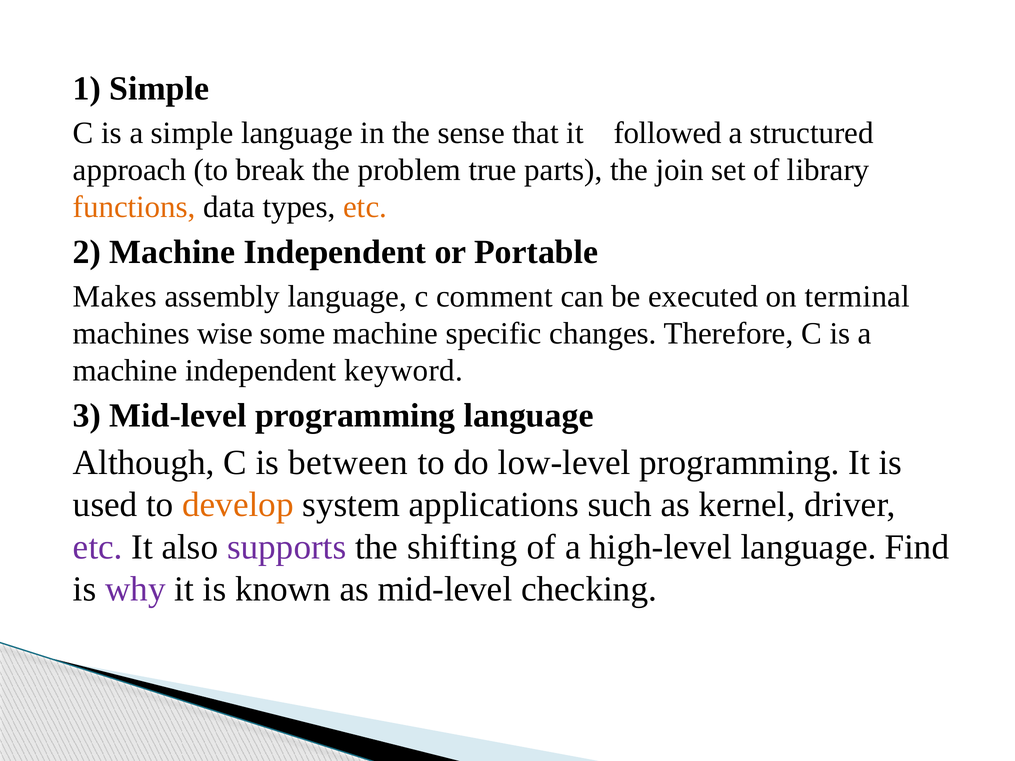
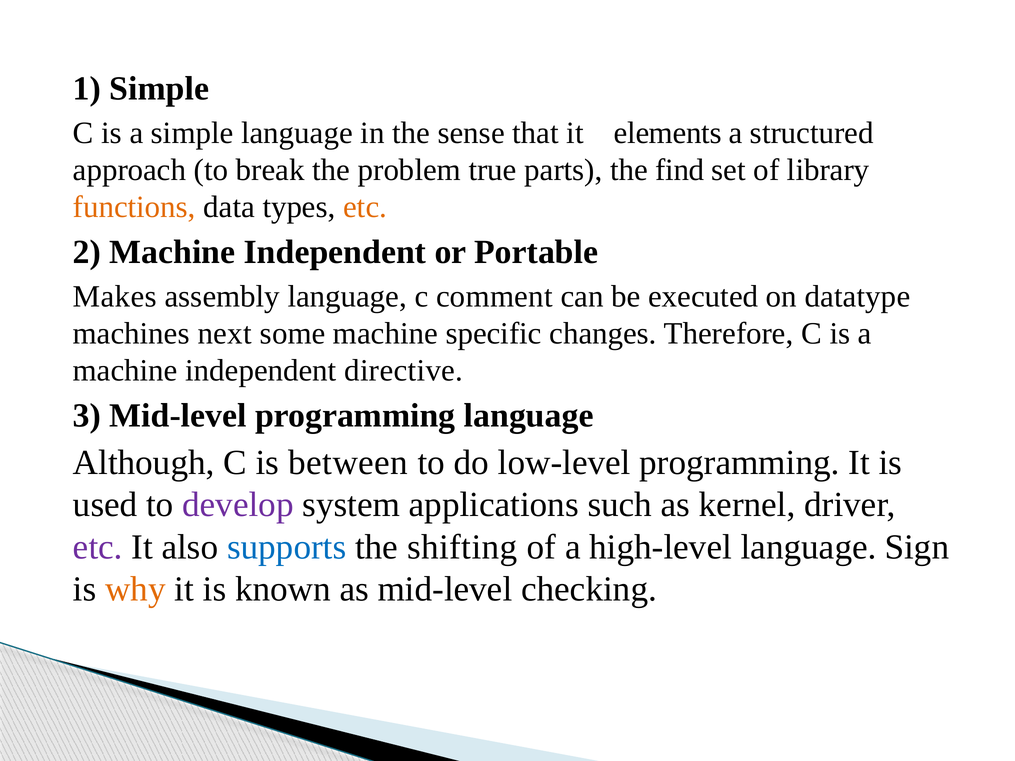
followed: followed -> elements (668, 133)
join: join -> find (680, 170)
terminal: terminal -> datatype (857, 296)
wise: wise -> next (225, 334)
keyword: keyword -> directive (404, 371)
develop colour: orange -> purple (238, 505)
supports colour: purple -> blue (287, 547)
Find: Find -> Sign (917, 547)
why colour: purple -> orange (135, 590)
